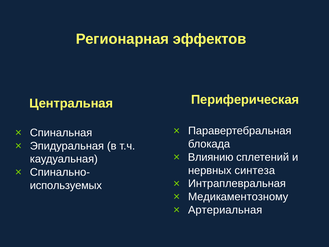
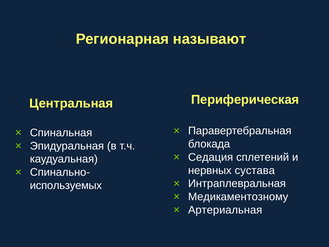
эффектов: эффектов -> называют (210, 39)
Влиянию: Влиянию -> Седация (211, 157)
синтеза: синтеза -> сустава (255, 170)
